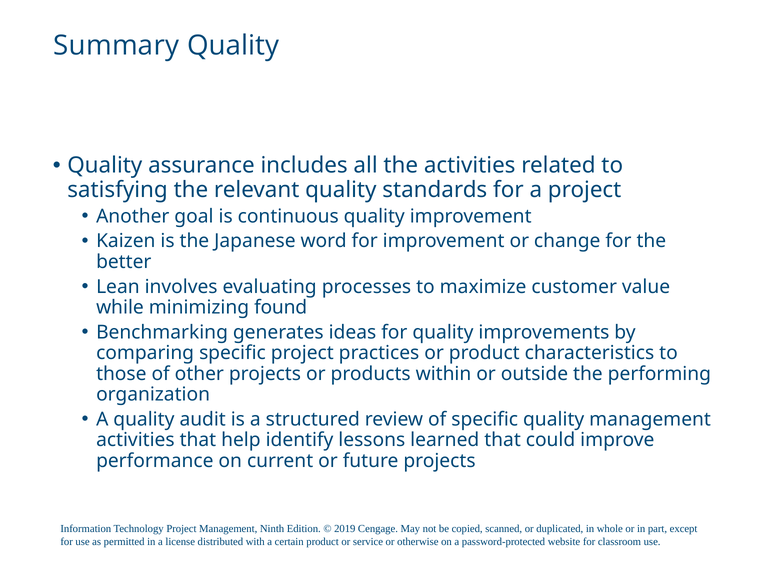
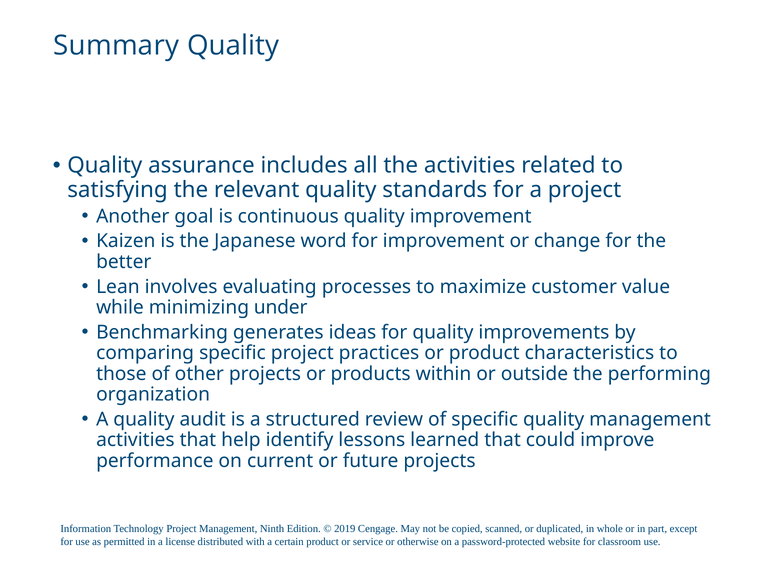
found: found -> under (281, 307)
